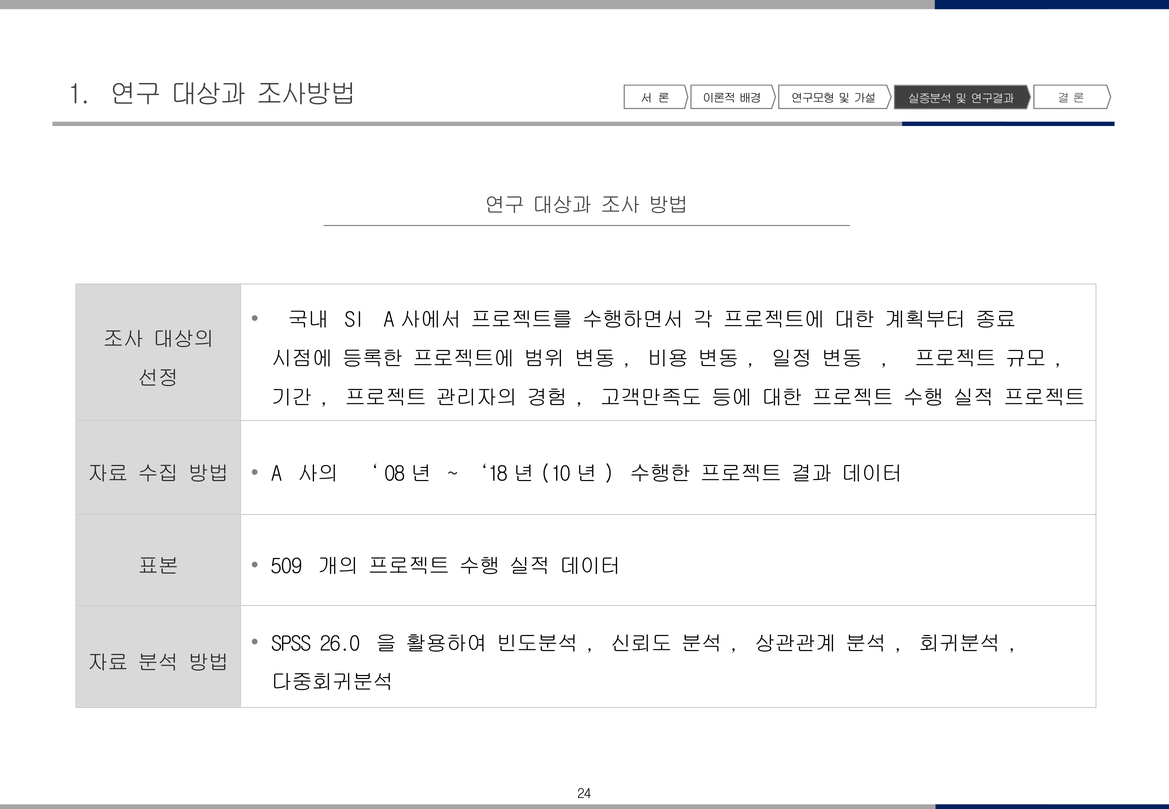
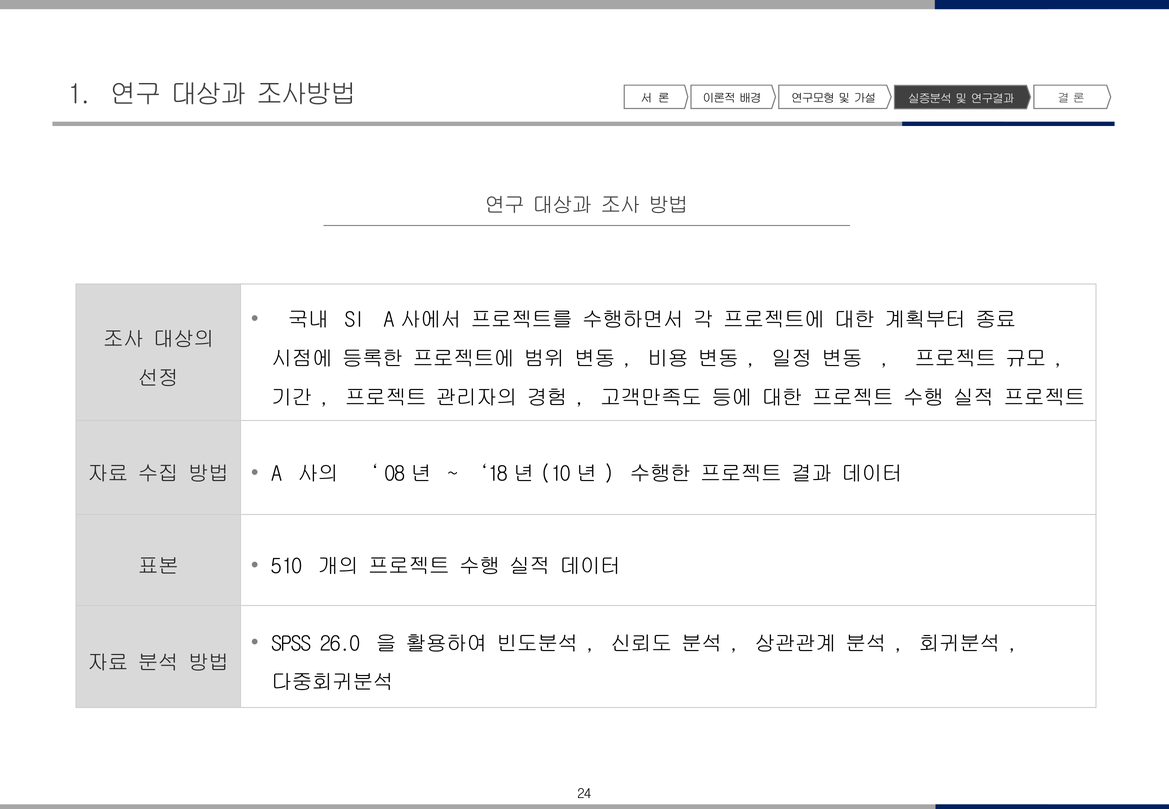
509: 509 -> 510 (286, 567)
